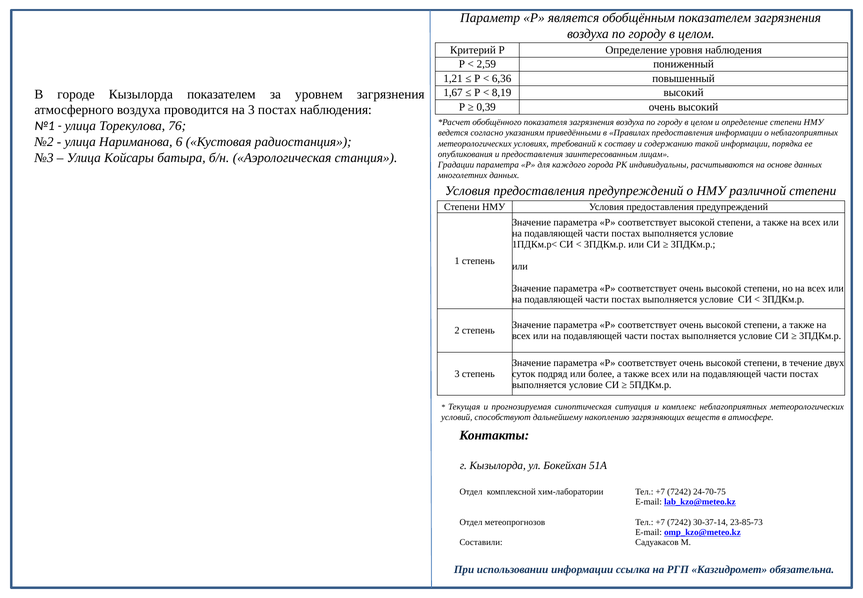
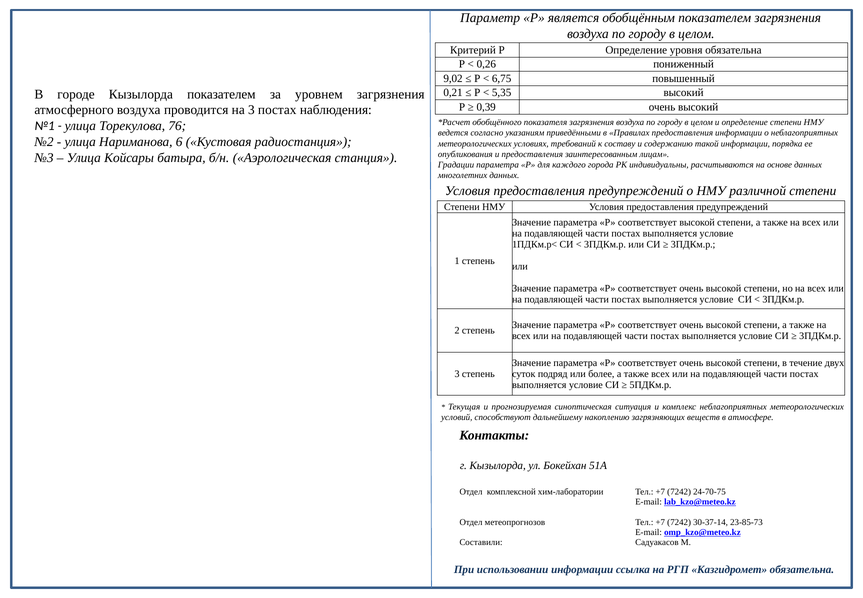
уровня наблюдения: наблюдения -> обязательна (733, 50)
2,59: 2,59 -> 0,26 (486, 64)
1,21: 1,21 -> 9,02 (453, 78)
6,36: 6,36 -> 6,75 (502, 78)
1,67: 1,67 -> 0,21 (453, 93)
8,19: 8,19 -> 5,35 (502, 93)
